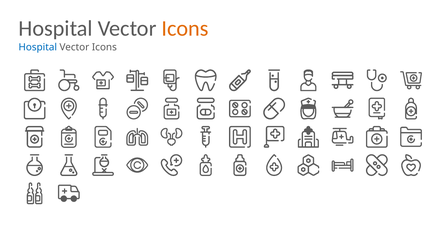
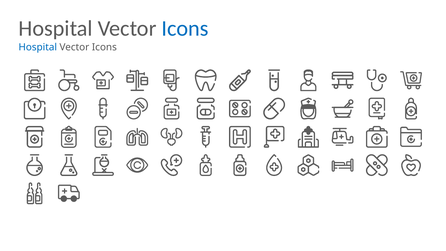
Icons colour: orange -> blue (185, 29)
